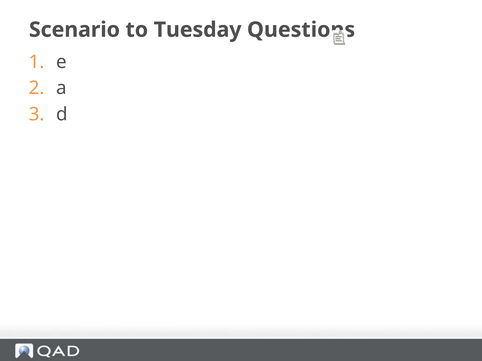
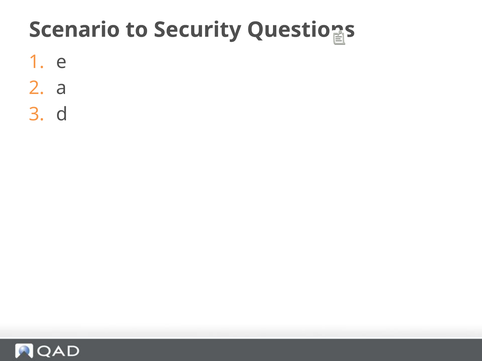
Tuesday: Tuesday -> Security (198, 30)
